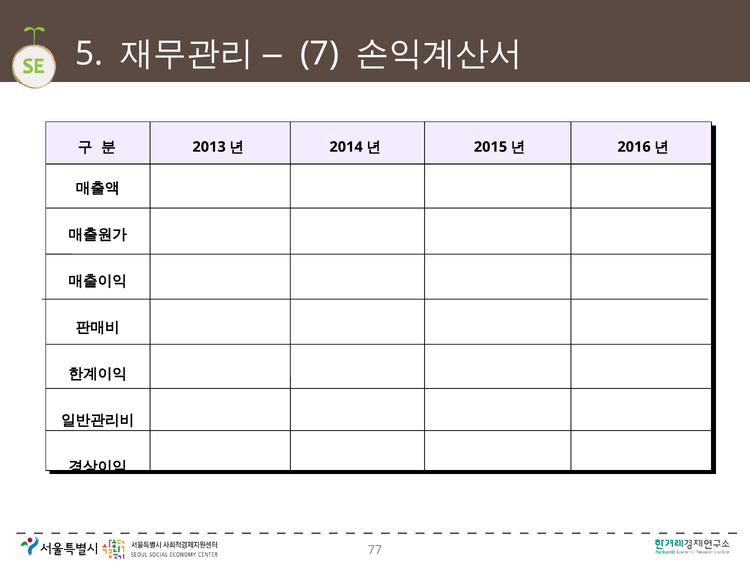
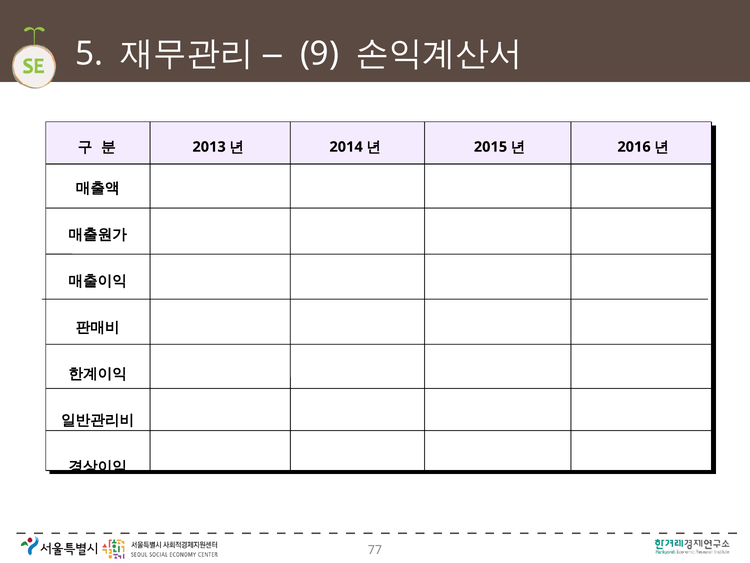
7: 7 -> 9 (320, 54)
